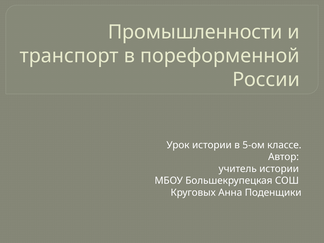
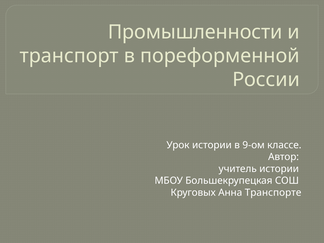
5-ом: 5-ом -> 9-ом (254, 145)
Поденщики: Поденщики -> Транспорте (273, 193)
